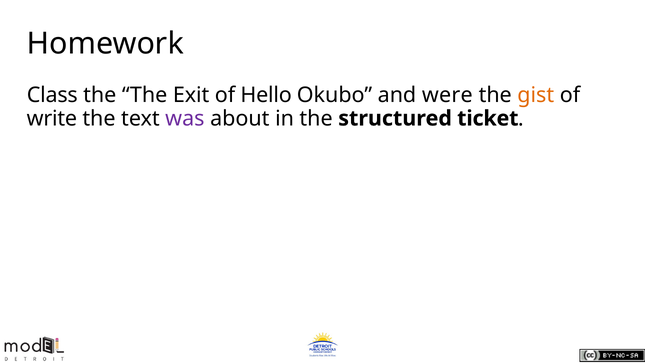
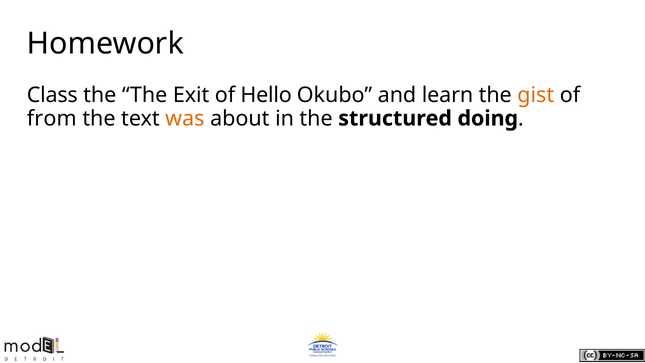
were: were -> learn (447, 95)
write: write -> from (52, 118)
was colour: purple -> orange (185, 118)
ticket: ticket -> doing (488, 118)
